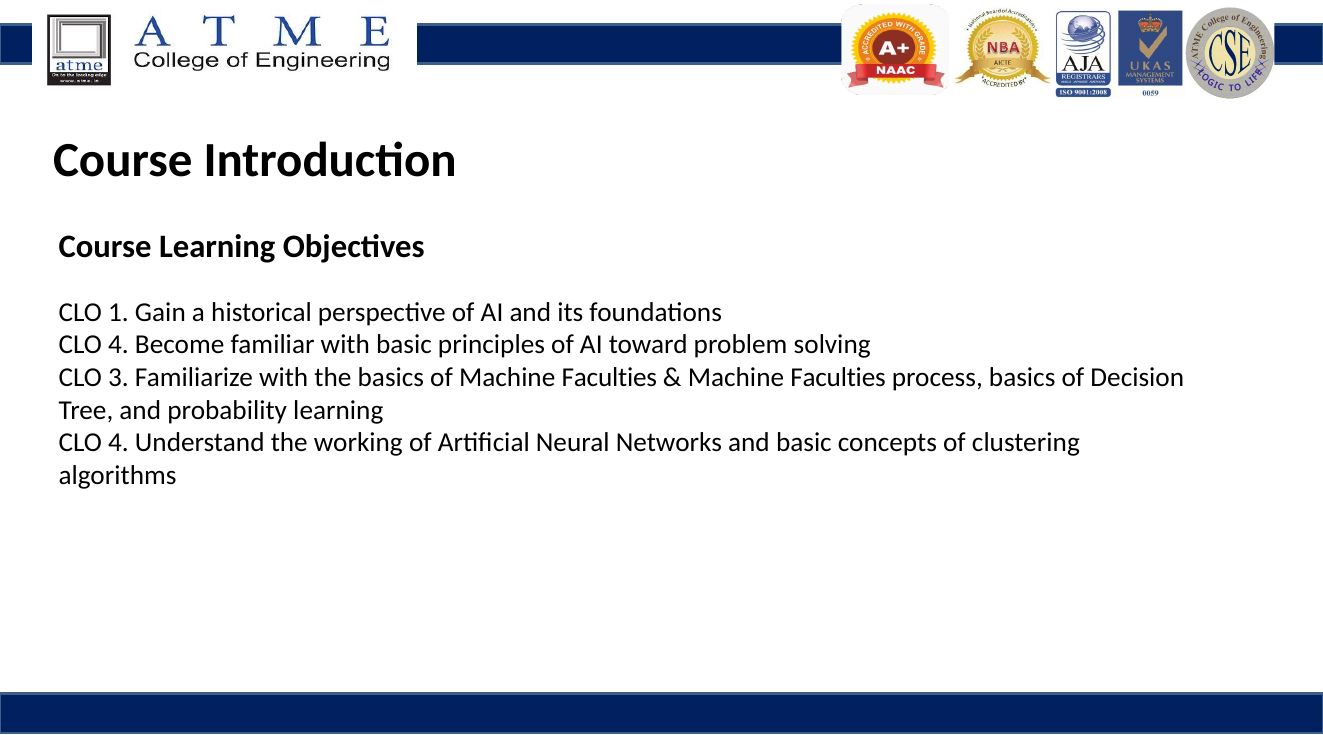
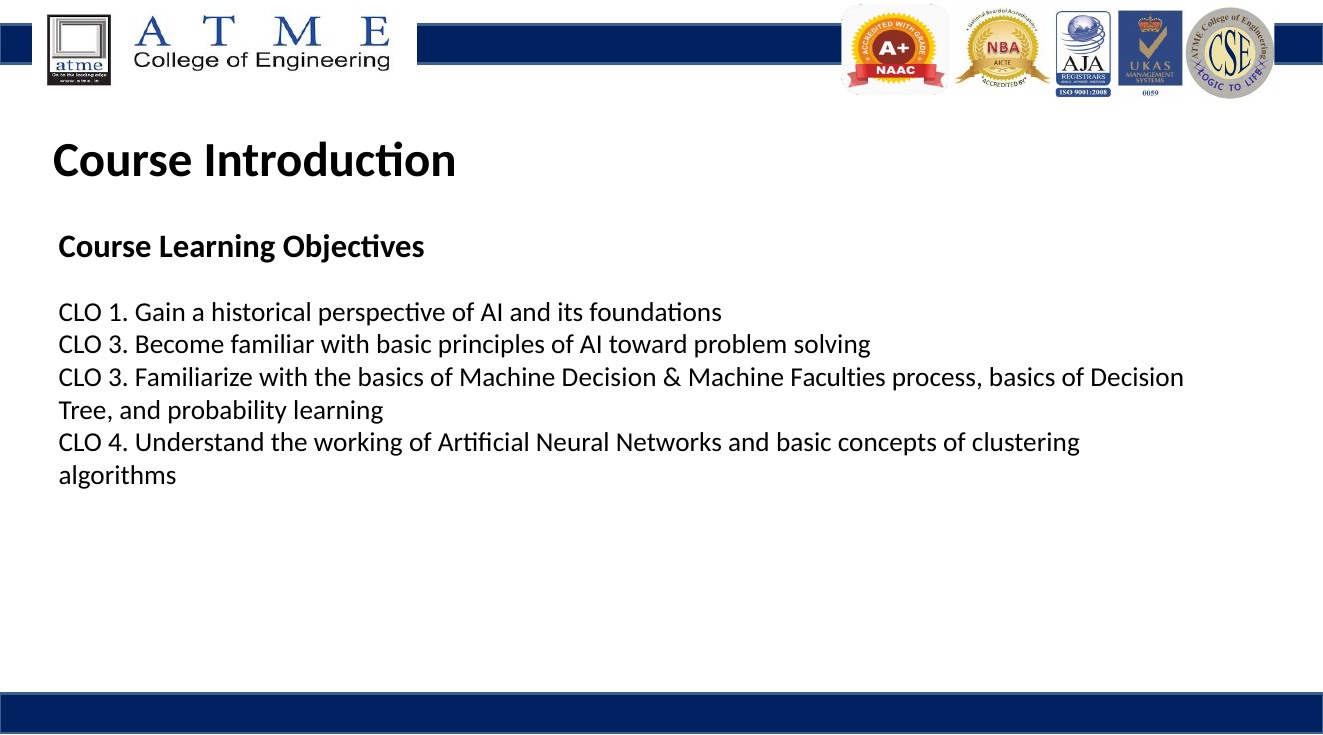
4: 4 -> 3 (118, 345)
of Machine Faculties: Faculties -> Decision (609, 377)
